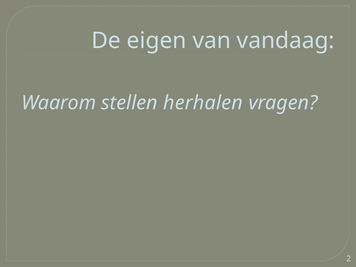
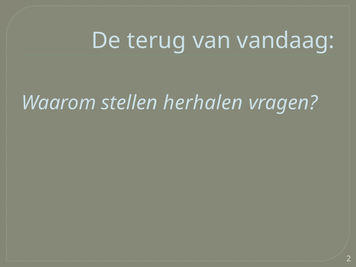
eigen: eigen -> terug (157, 41)
